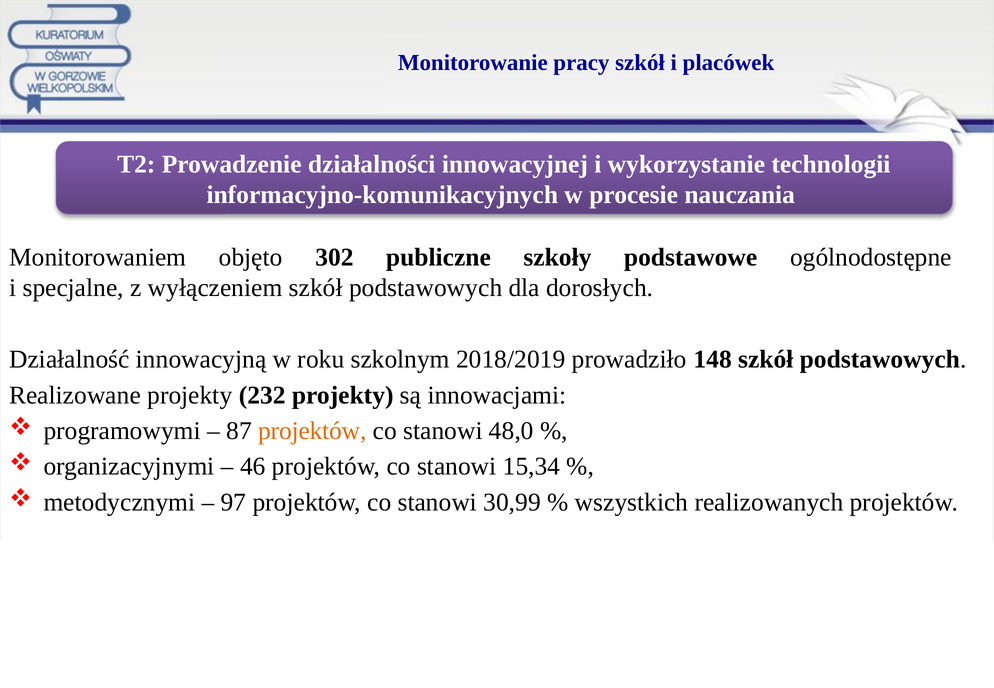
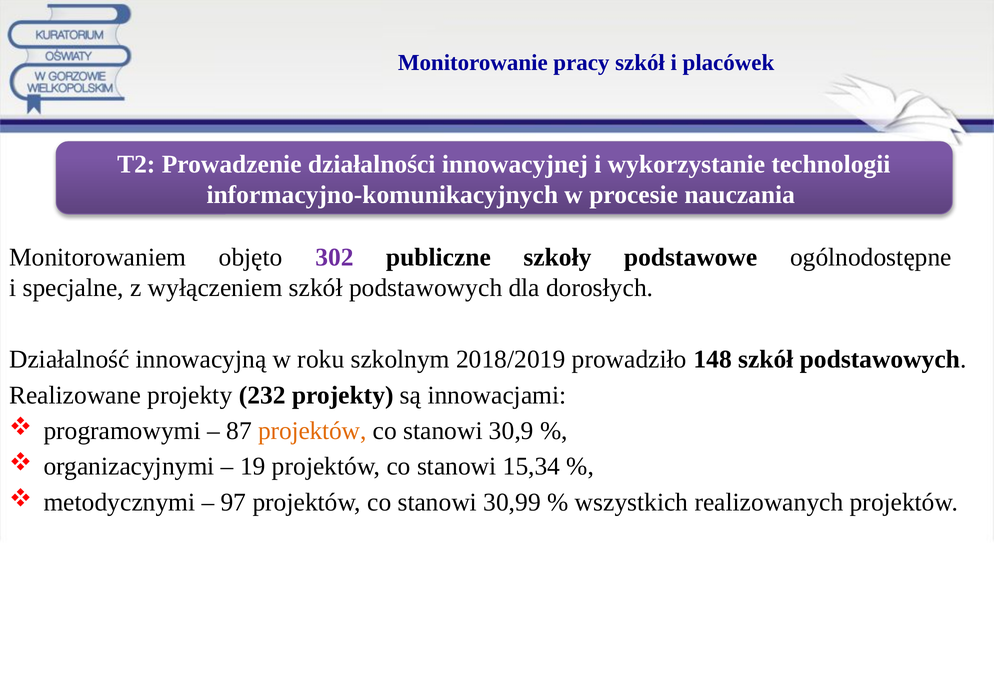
302 colour: black -> purple (334, 257)
48,0: 48,0 -> 30,9 (511, 431)
46: 46 -> 19 (253, 467)
